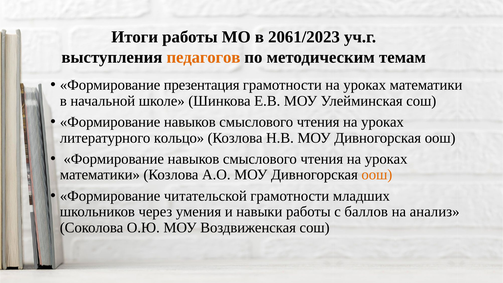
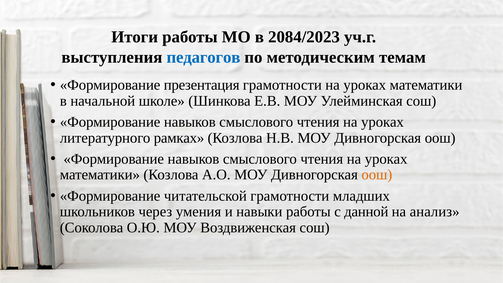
2061/2023: 2061/2023 -> 2084/2023 (304, 37)
педагогов colour: orange -> blue (203, 57)
кольцо: кольцо -> рамках (179, 138)
баллов: баллов -> данной (366, 212)
